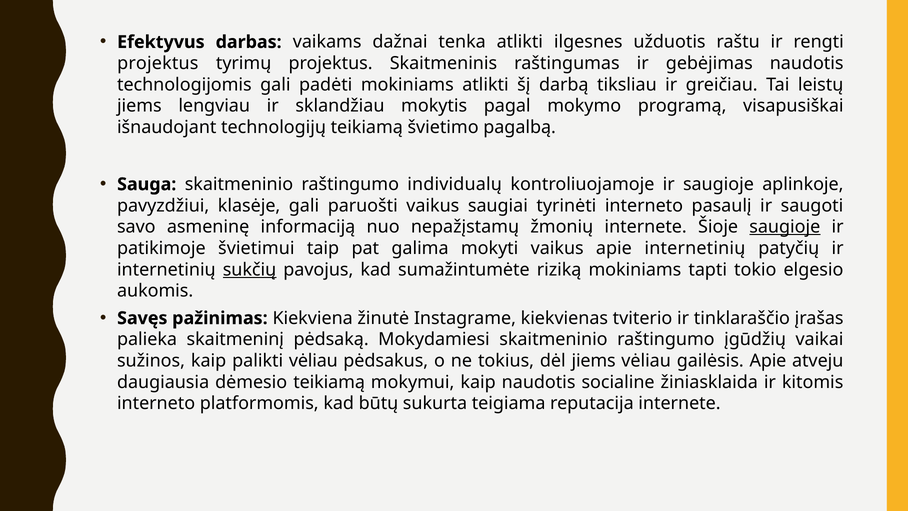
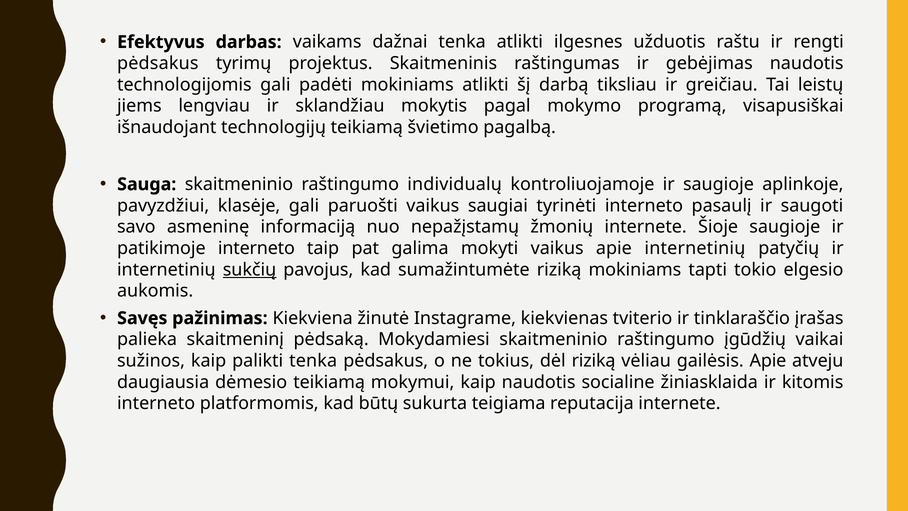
projektus: projektus -> pėdsakus (158, 63)
saugioje underline: present -> none (785, 227)
patikimoje švietimui: švietimui -> interneto (256, 248)
palikti vėliau: vėliau -> tenka (313, 361)
dėl jiems: jiems -> riziką (594, 361)
